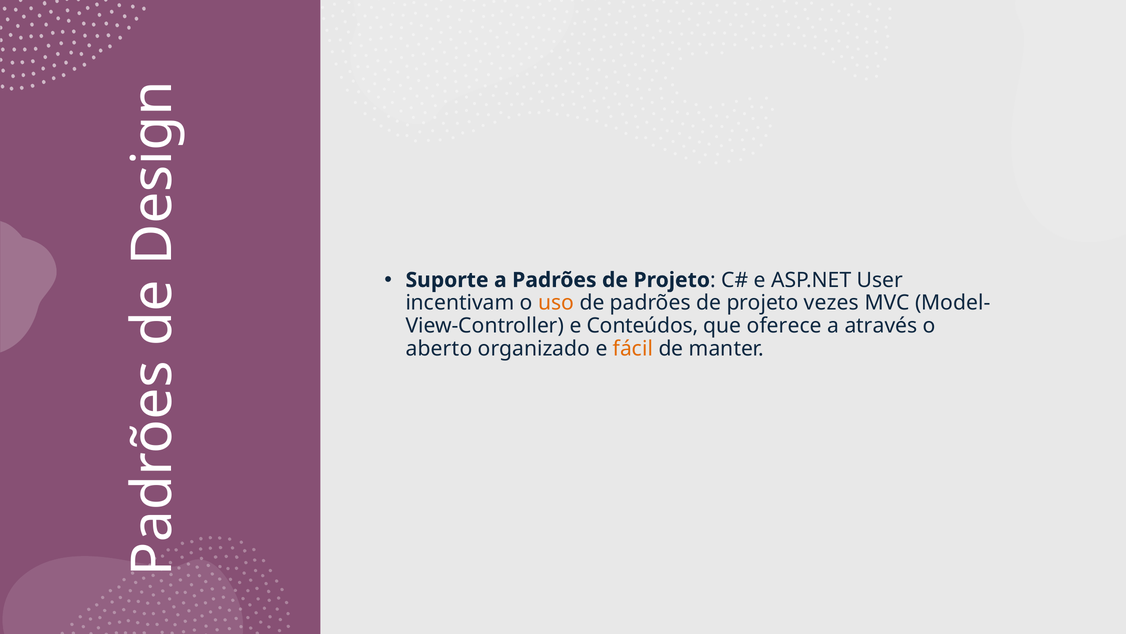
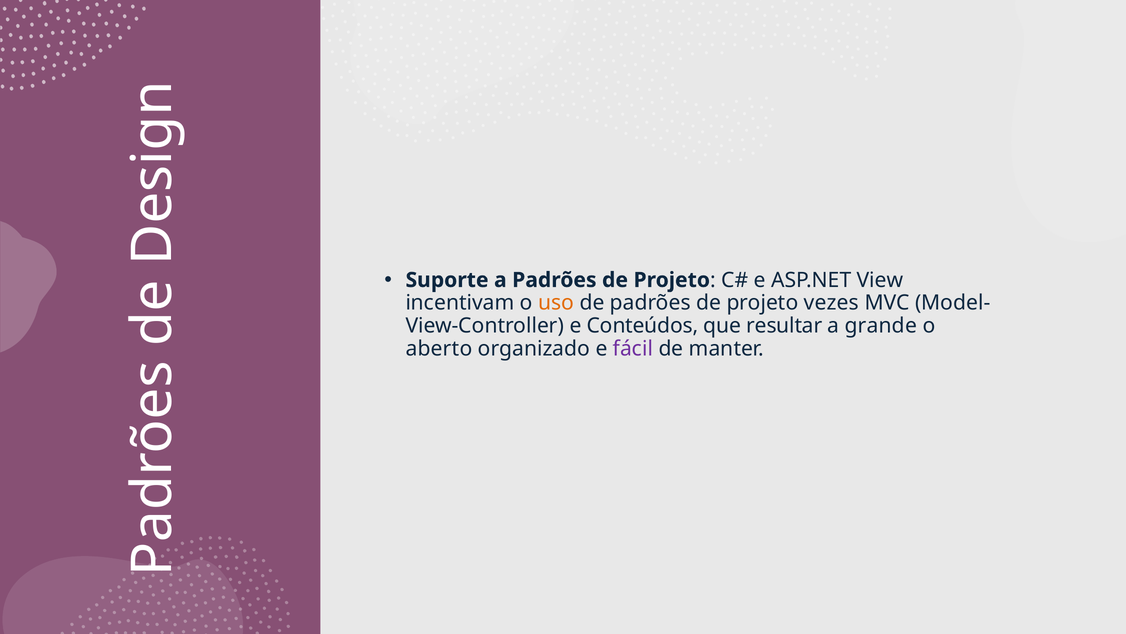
User: User -> View (880, 280)
oferece: oferece -> resultar (784, 325)
através: através -> grande (881, 325)
fácil colour: orange -> purple (633, 348)
